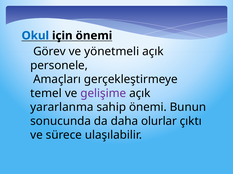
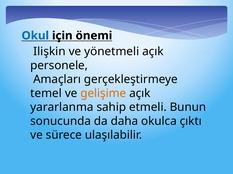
Görev: Görev -> Ilişkin (49, 52)
gelişime colour: purple -> orange (103, 94)
sahip önemi: önemi -> etmeli (148, 108)
olurlar: olurlar -> okulca (159, 122)
